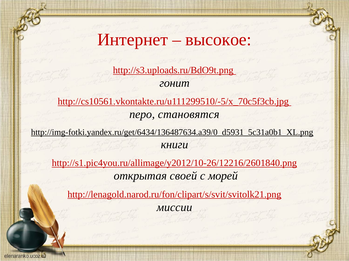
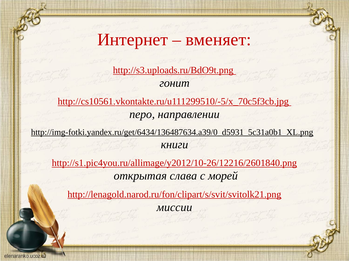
высокое: высокое -> вменяет (218, 40)
становятся: становятся -> направлении (189, 115)
своей: своей -> слава (183, 176)
